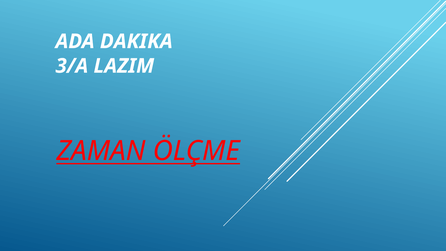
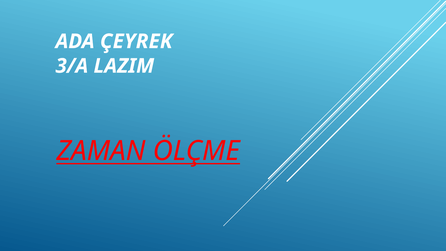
DAKIKA: DAKIKA -> ÇEYREK (136, 41)
